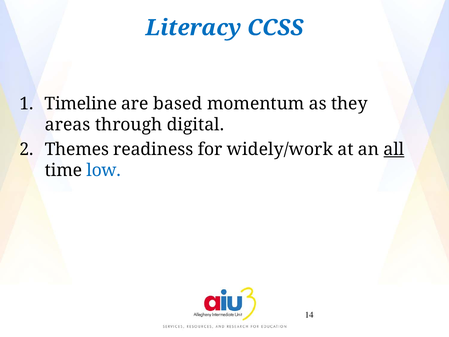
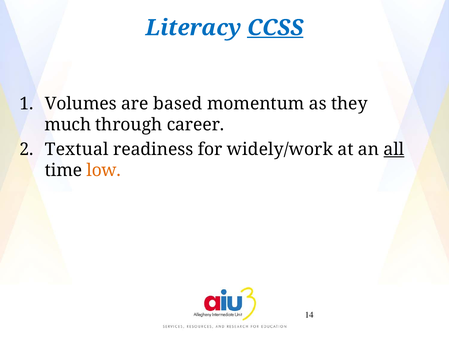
CCSS underline: none -> present (275, 28)
Timeline: Timeline -> Volumes (81, 104)
areas: areas -> much (68, 125)
digital: digital -> career (195, 125)
Themes: Themes -> Textual (77, 149)
low colour: blue -> orange (104, 170)
